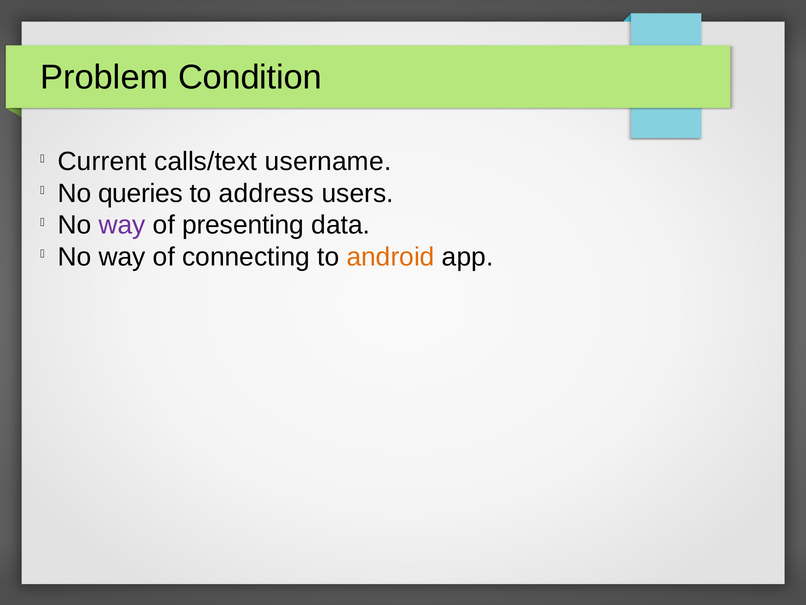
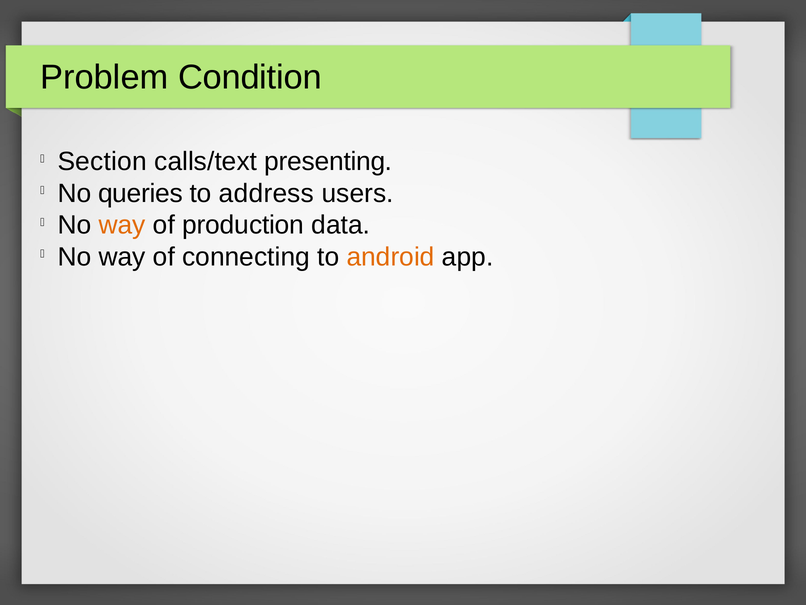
Current: Current -> Section (102, 162)
username: username -> presenting (328, 162)
way colour: purple -> orange (122, 225)
presenting: presenting -> production (243, 225)
